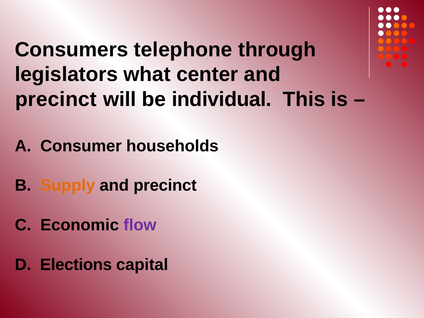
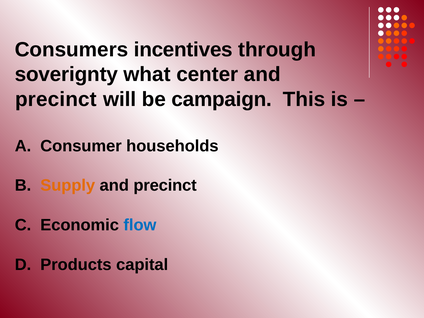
telephone: telephone -> incentives (183, 50)
legislators: legislators -> soverignty (66, 74)
individual: individual -> campaign (222, 99)
flow colour: purple -> blue (140, 225)
Elections: Elections -> Products (76, 265)
